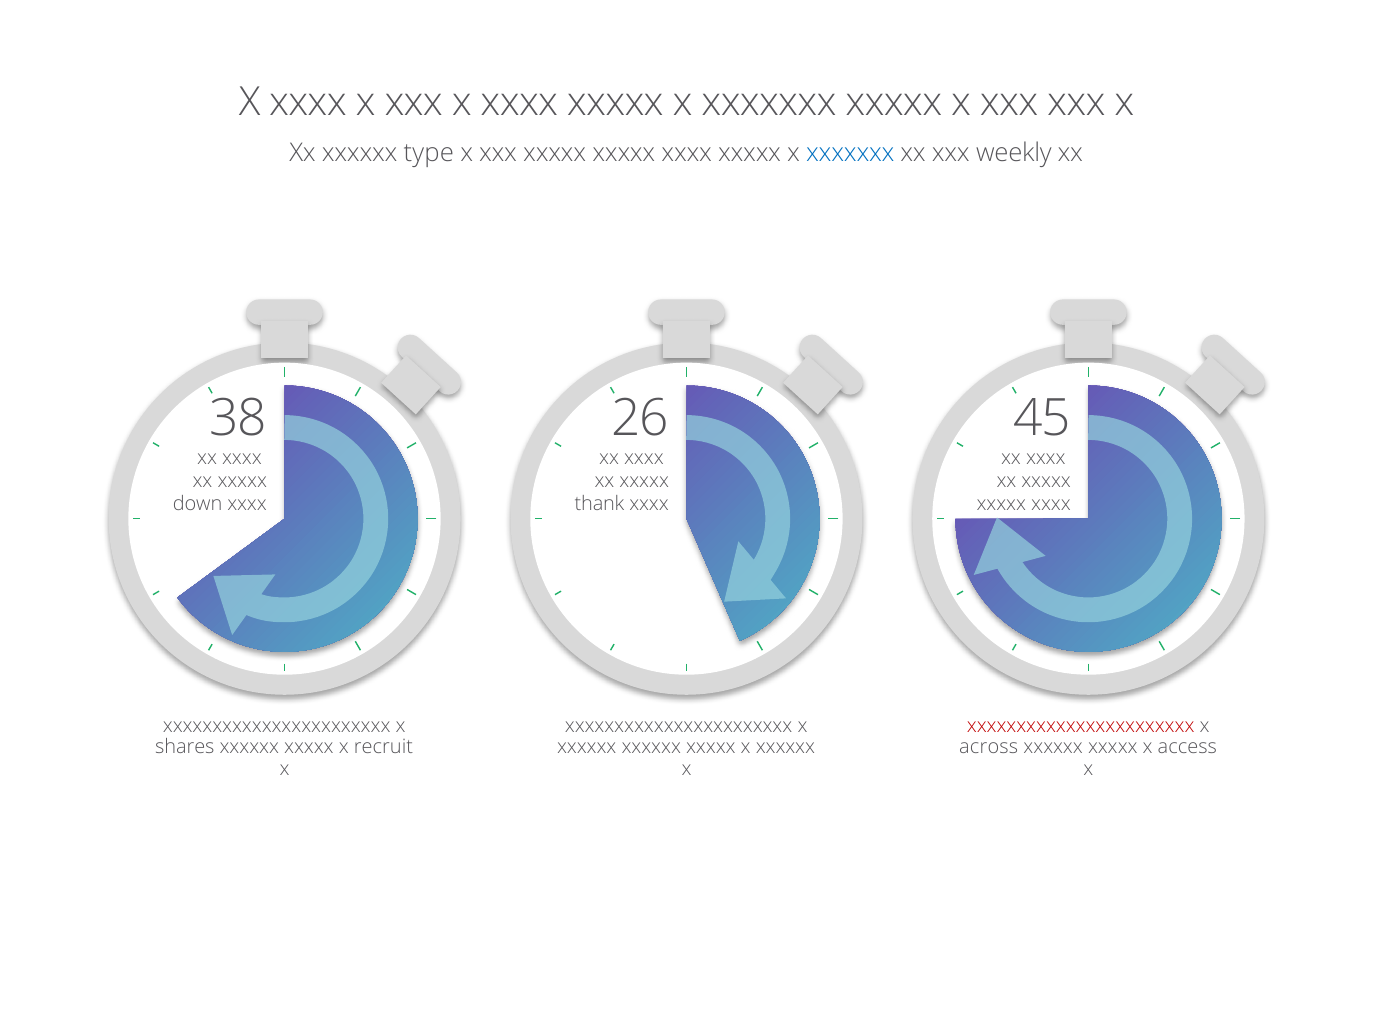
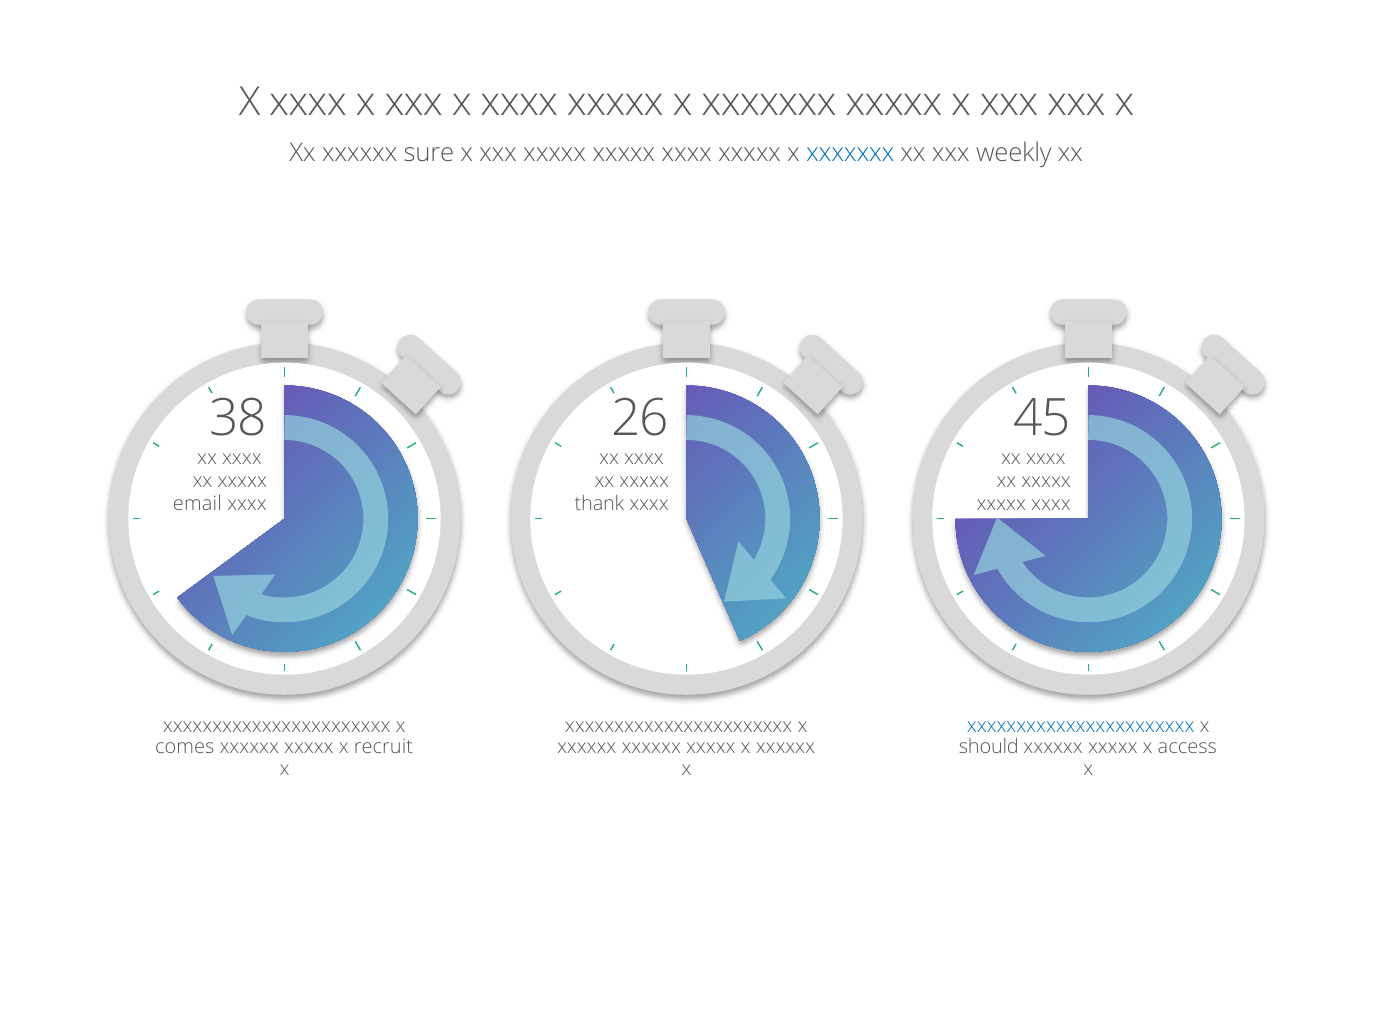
type: type -> sure (429, 153)
down: down -> email (197, 504)
xxxxxxxxxxxxxxxxxxxxxxx colour: red -> blue (1081, 725)
shares: shares -> comes (185, 747)
across: across -> should (989, 747)
